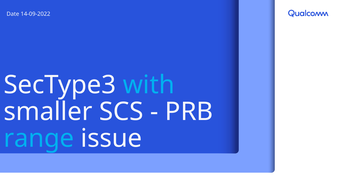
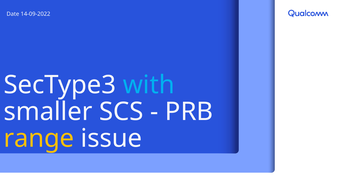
range colour: light blue -> yellow (39, 139)
